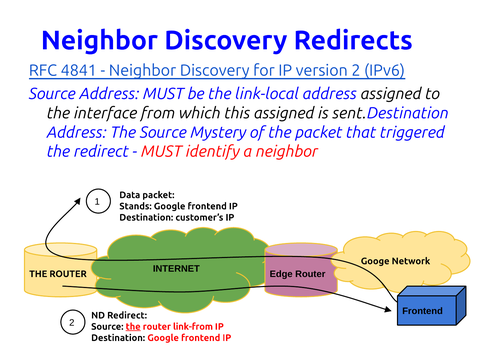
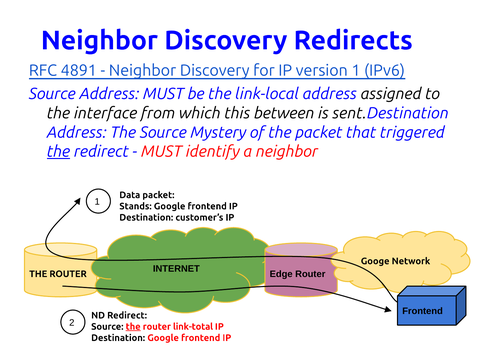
4841: 4841 -> 4891 (79, 71)
version 2: 2 -> 1 (356, 71)
this assigned: assigned -> between (284, 113)
the underline: none -> present (59, 152)
link-from: link-from -> link-total (193, 326)
